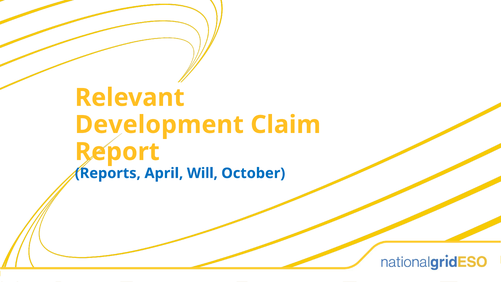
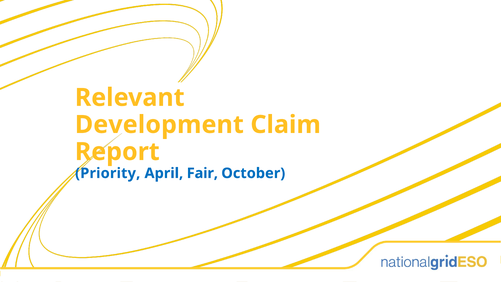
Reports: Reports -> Priority (108, 173)
Will: Will -> Fair (202, 173)
